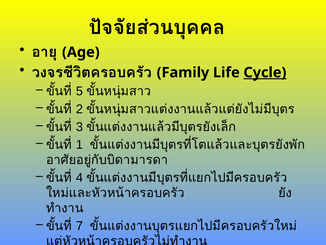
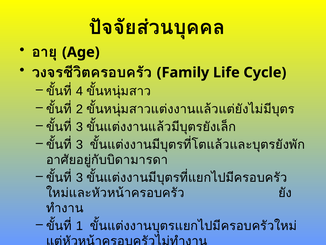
Cycle underline: present -> none (265, 72)
5: 5 -> 4 (79, 91)
1: 1 -> 3 (79, 144)
4: 4 -> 3 (79, 177)
7: 7 -> 1 (79, 226)
